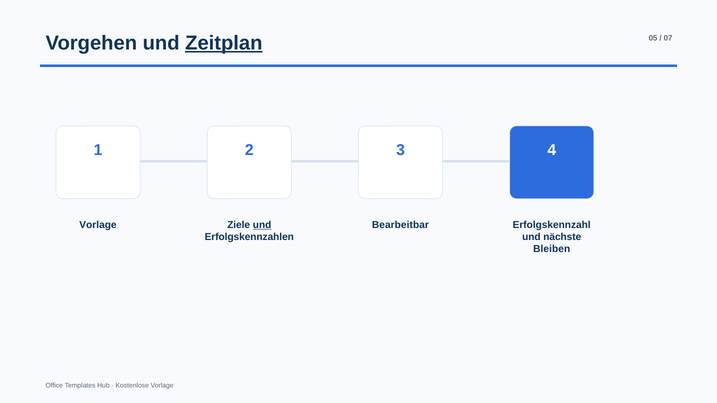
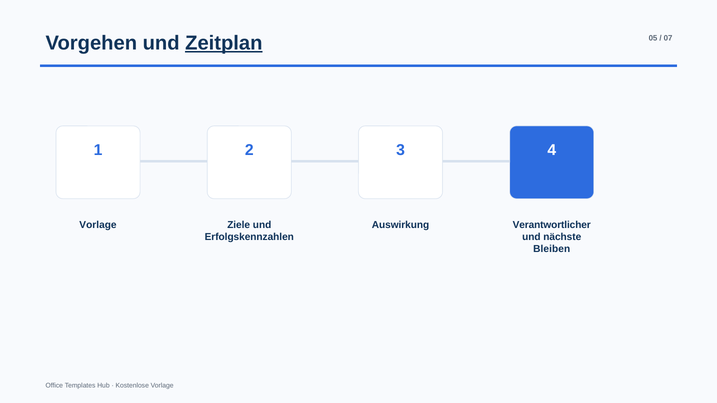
und underline: present -> none (262, 225)
Bearbeitbar: Bearbeitbar -> Auswirkung (400, 225)
Erfolgskennzahl: Erfolgskennzahl -> Verantwortlicher (552, 225)
